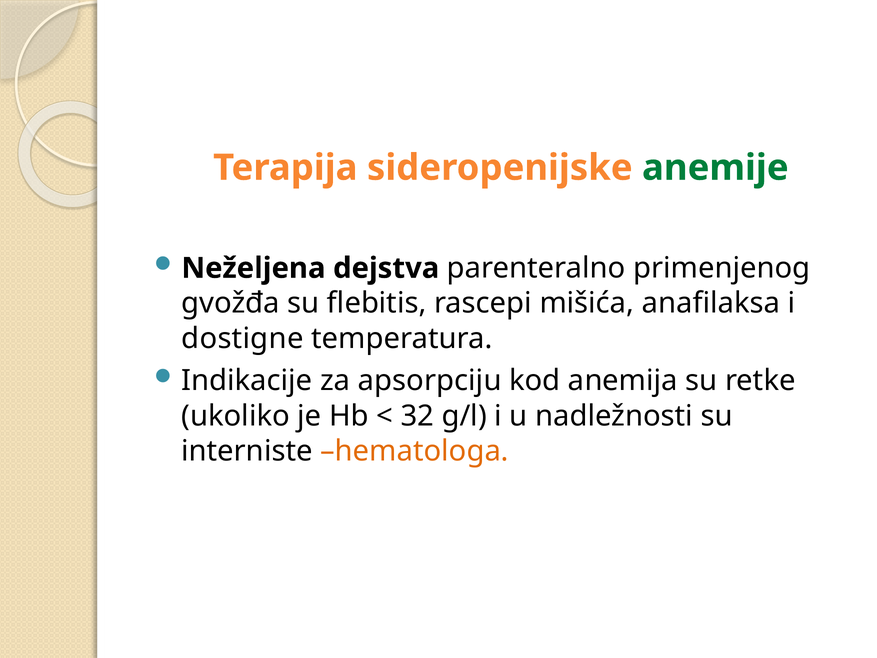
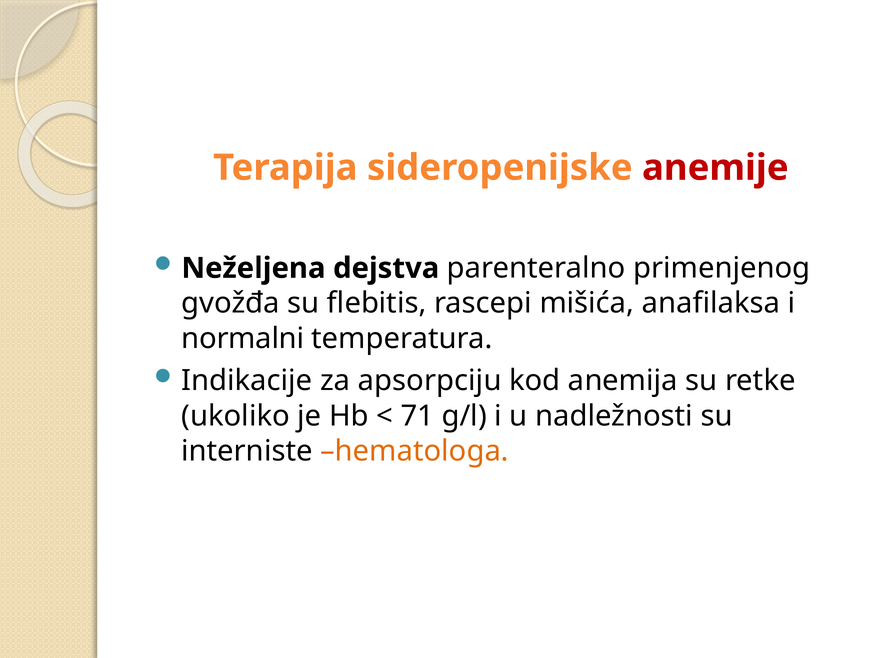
anemije colour: green -> red (715, 168)
dostigne: dostigne -> normalni (243, 338)
32: 32 -> 71 (417, 416)
